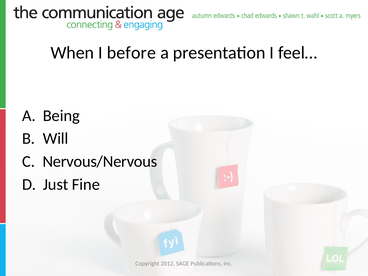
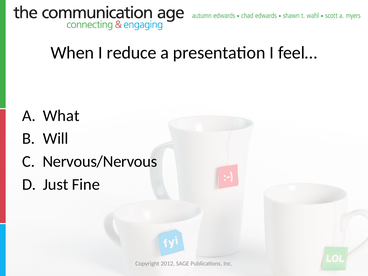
before: before -> reduce (132, 53)
Being: Being -> What (61, 116)
